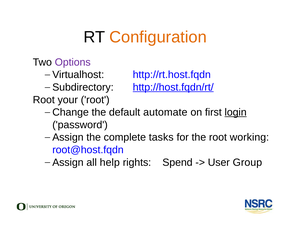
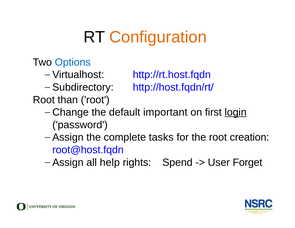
Options colour: purple -> blue (73, 62)
http://host.fqdn/rt/ underline: present -> none (173, 87)
your: your -> than (68, 100)
automate: automate -> important (165, 112)
working: working -> creation (249, 137)
Group: Group -> Forget (247, 162)
